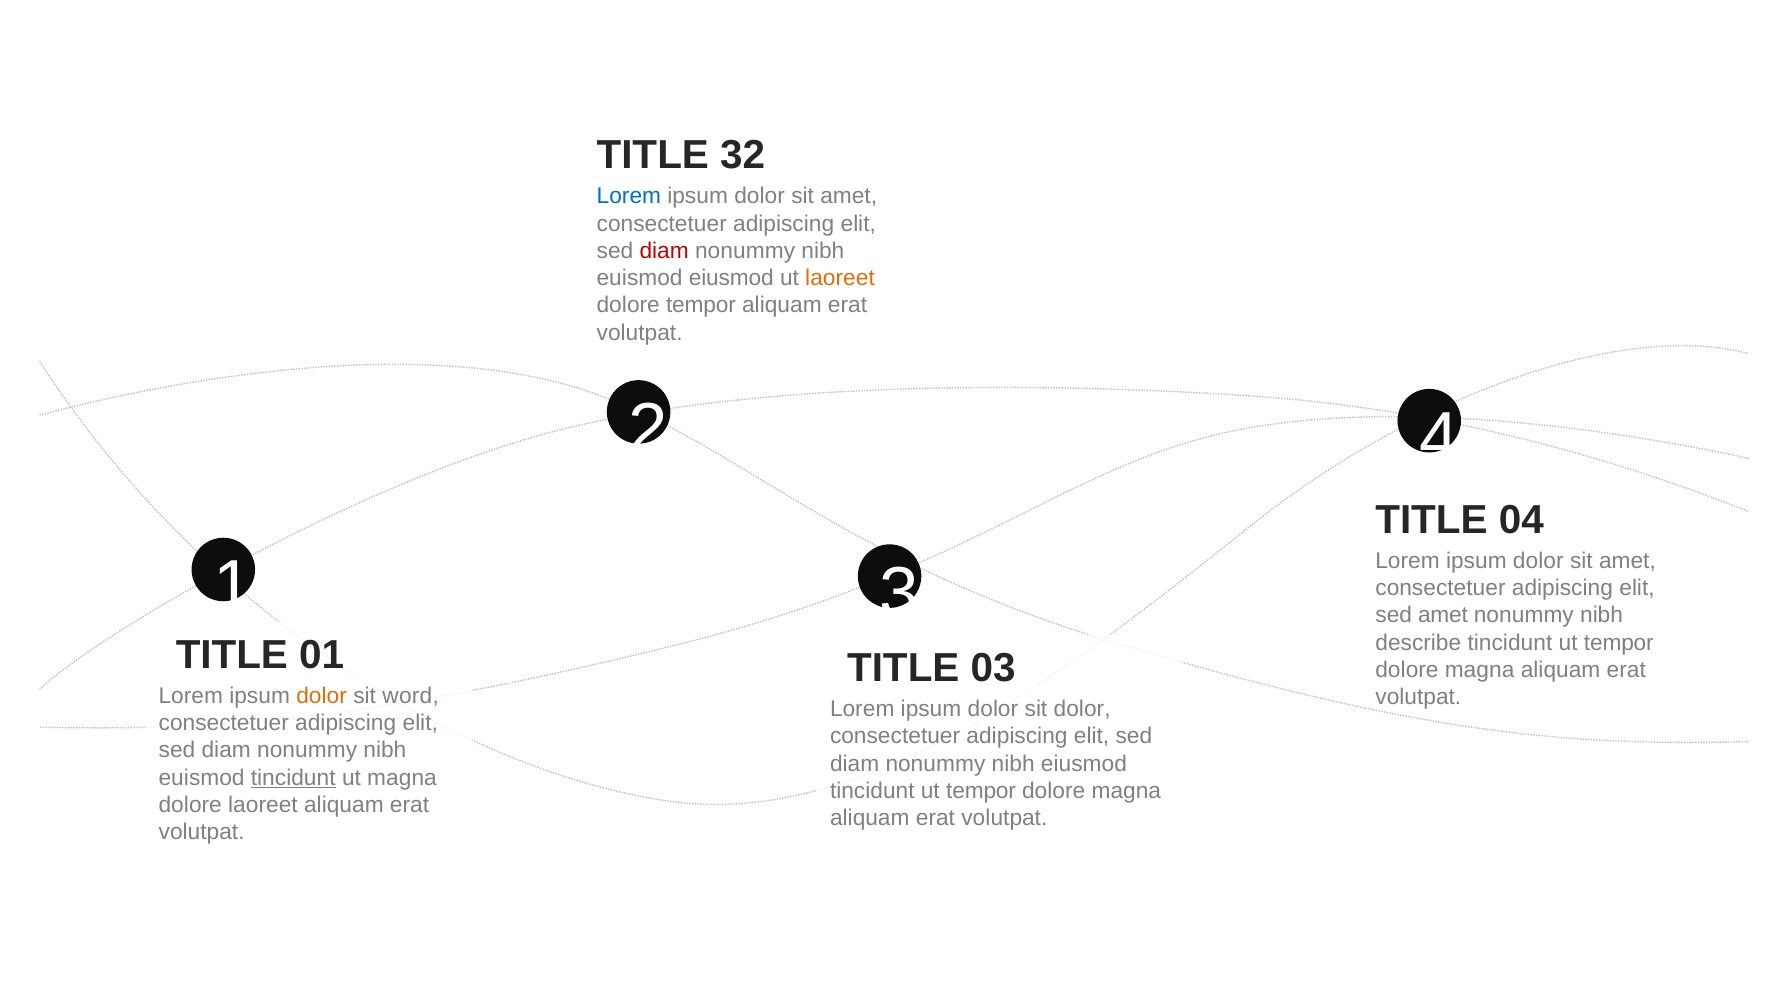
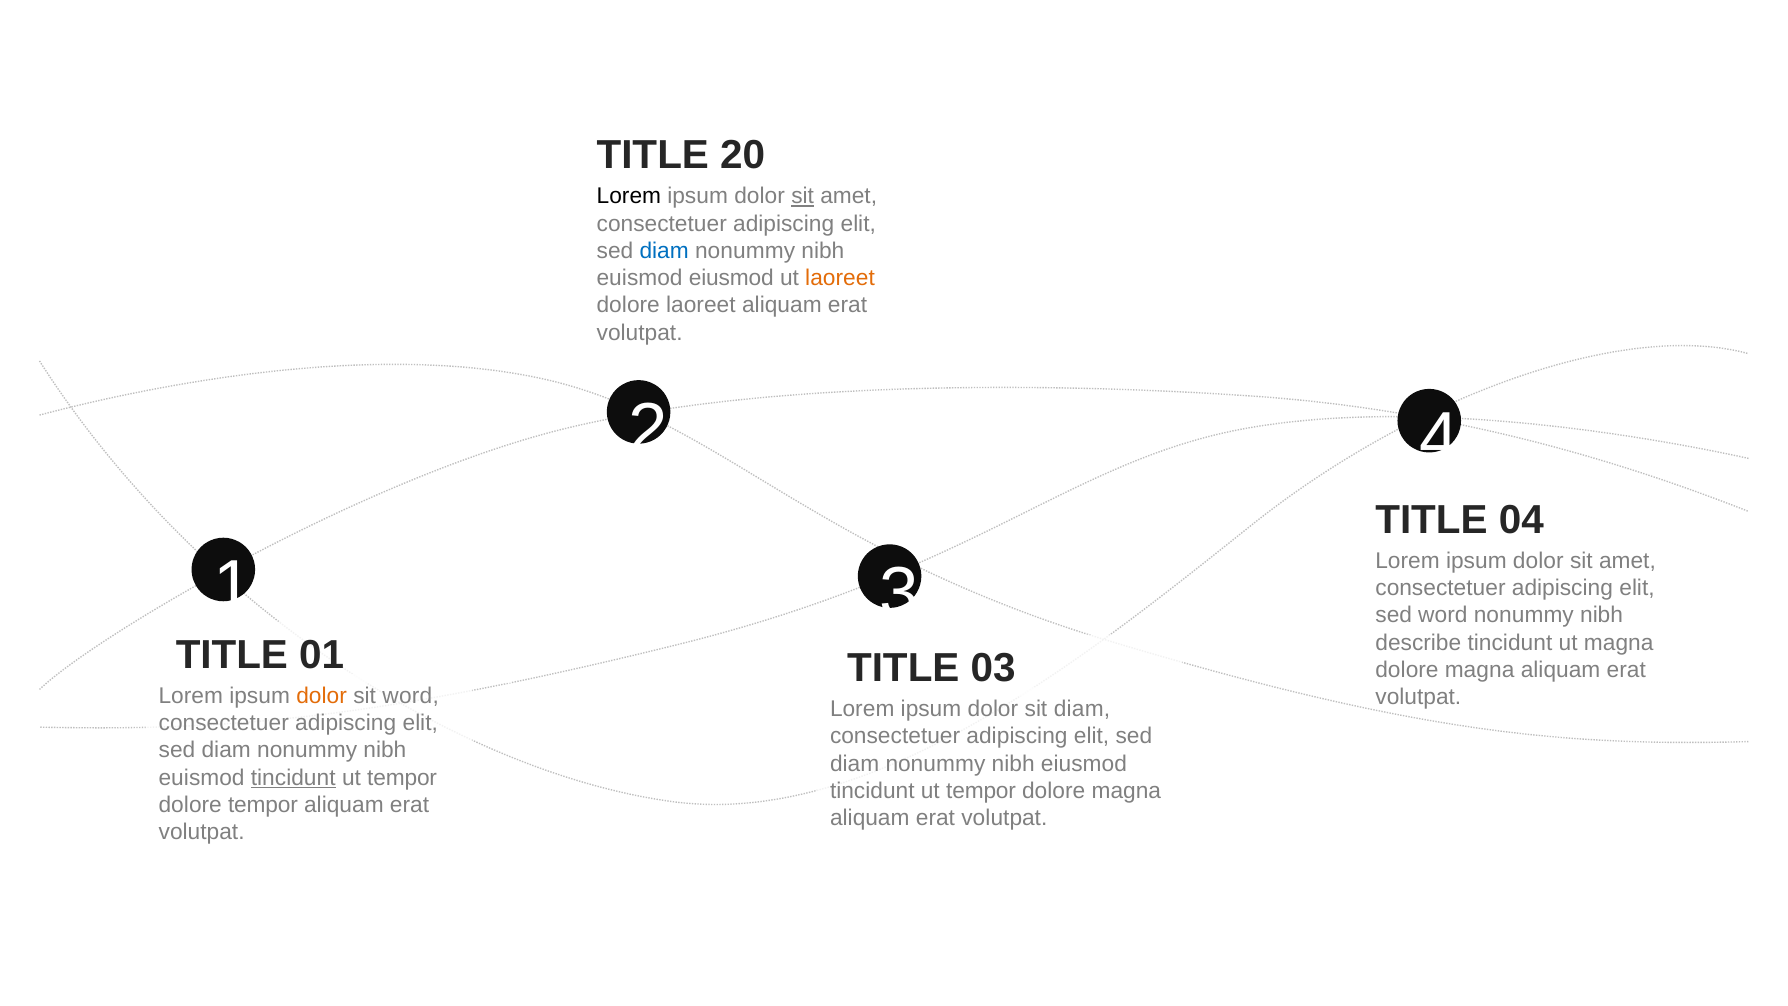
32: 32 -> 20 (743, 155)
Lorem colour: blue -> black (629, 196)
sit underline: none -> present (803, 196)
diam colour: red -> blue (664, 251)
dolore tempor: tempor -> laoreet (701, 305)
sed amet: amet -> word (1443, 615)
tempor: tempor -> magna (1619, 642)
sit dolor: dolor -> diam (1082, 709)
magna: magna -> tempor (402, 778)
dolore laoreet: laoreet -> tempor (263, 805)
